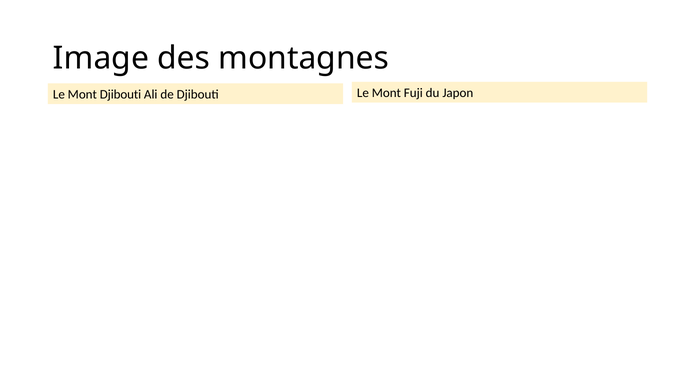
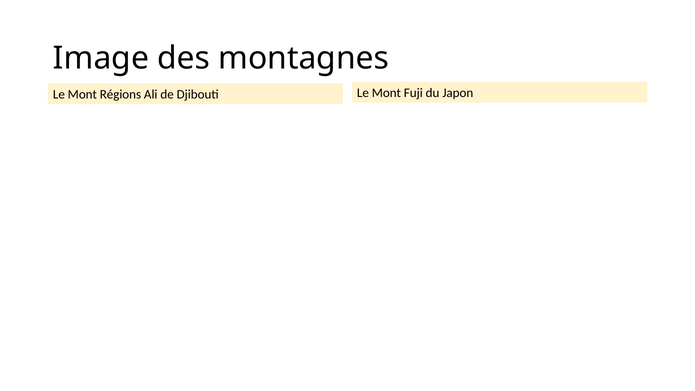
Mont Djibouti: Djibouti -> Régions (120, 95)
